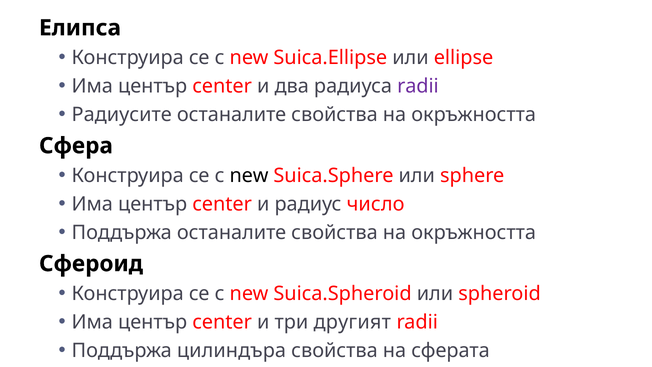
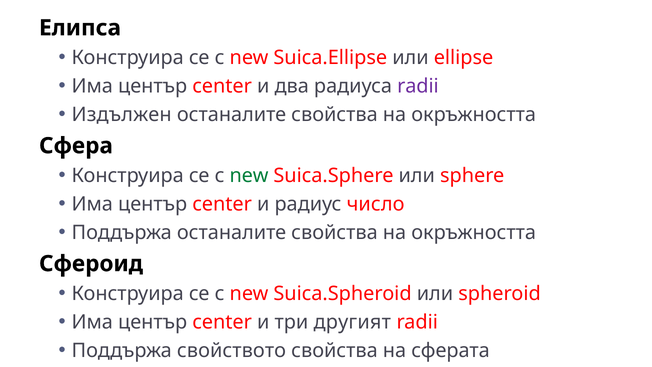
Радиусите: Радиусите -> Издължен (122, 115)
new colour: black -> green (249, 176)
цилиндъра: цилиндъра -> свойството (232, 350)
